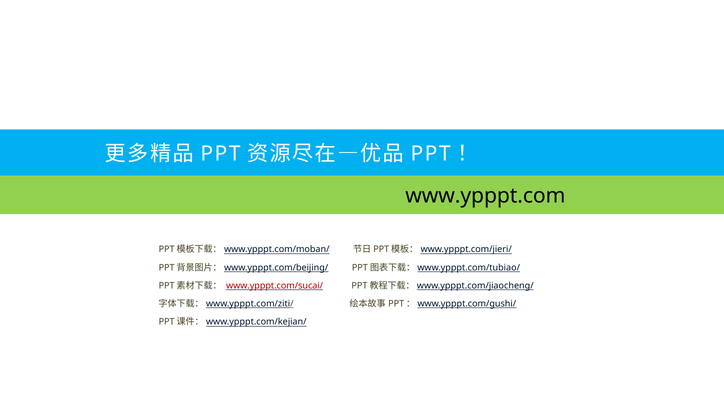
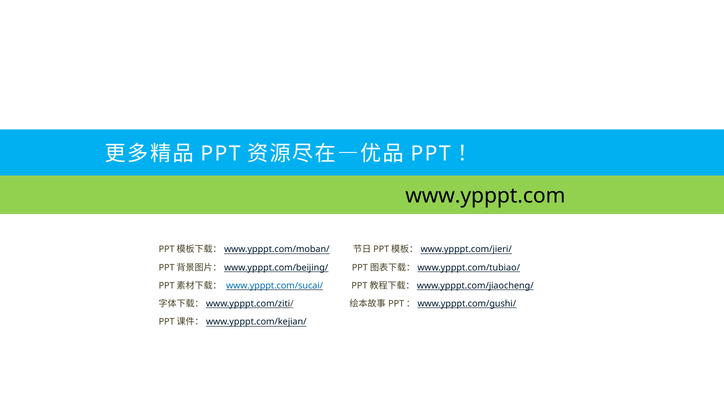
www.ypppt.com/sucai/ colour: red -> blue (275, 286)
